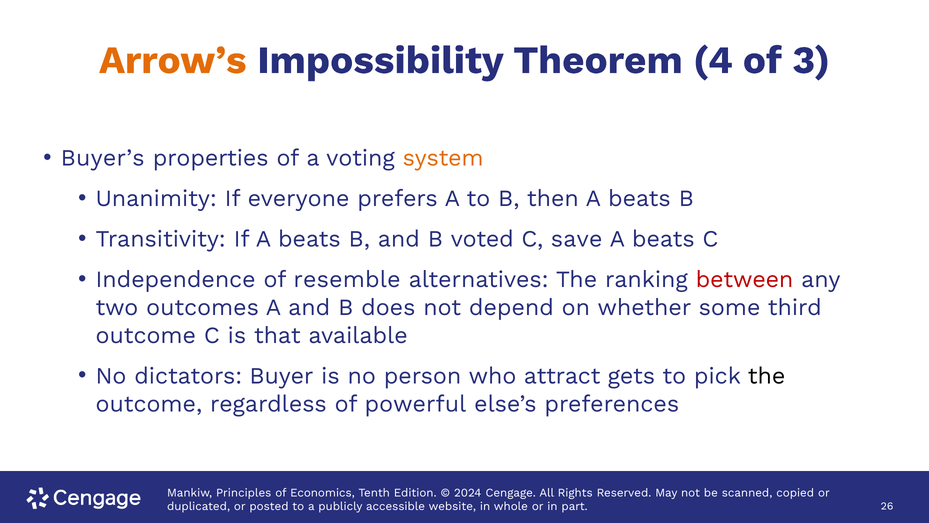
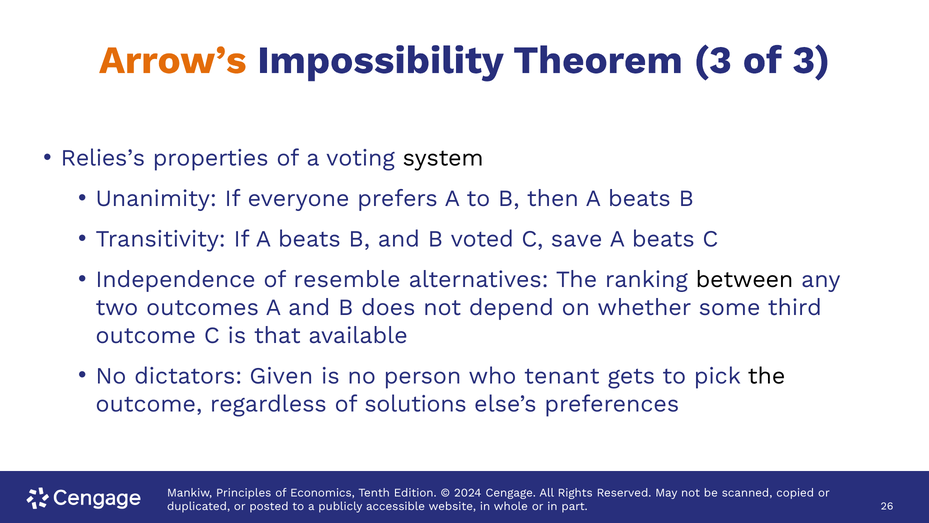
Theorem 4: 4 -> 3 (713, 60)
Buyer’s: Buyer’s -> Relies’s (103, 158)
system colour: orange -> black (443, 158)
between colour: red -> black (745, 279)
Buyer: Buyer -> Given (281, 376)
attract: attract -> tenant (562, 376)
powerful: powerful -> solutions (416, 403)
